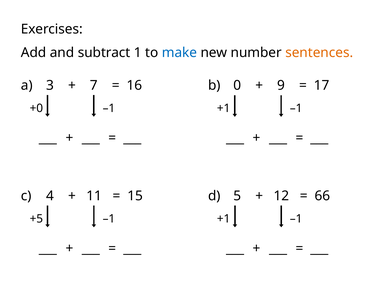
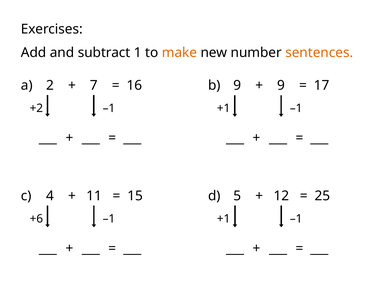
make colour: blue -> orange (179, 53)
3: 3 -> 2 (50, 85)
b 0: 0 -> 9 (237, 85)
+0: +0 -> +2 (36, 108)
66: 66 -> 25 (322, 196)
+5: +5 -> +6 (36, 219)
